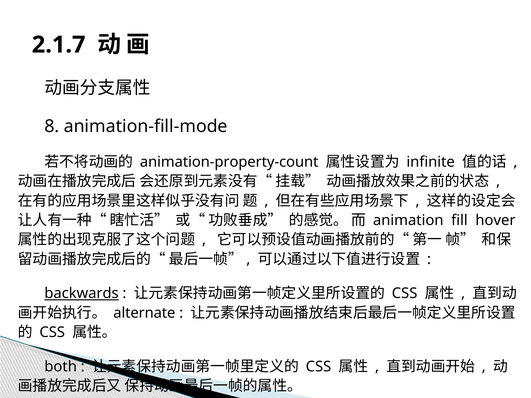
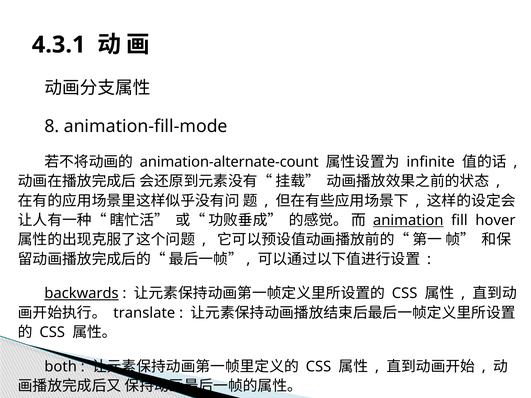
2.1.7: 2.1.7 -> 4.3.1 (59, 45)
animation-property-count: animation-property-count -> animation-alternate-count (229, 162)
animation underline: none -> present (408, 220)
alternate: alternate -> translate (144, 313)
